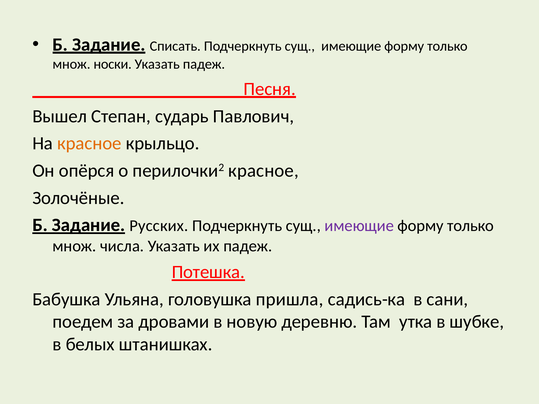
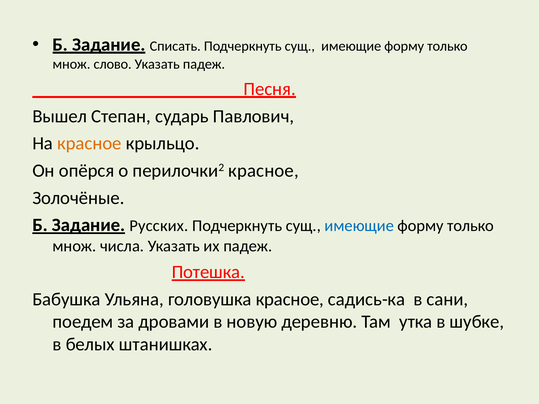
носки: носки -> слово (113, 64)
имеющие colour: purple -> blue (359, 226)
головушка пришла: пришла -> красное (290, 300)
